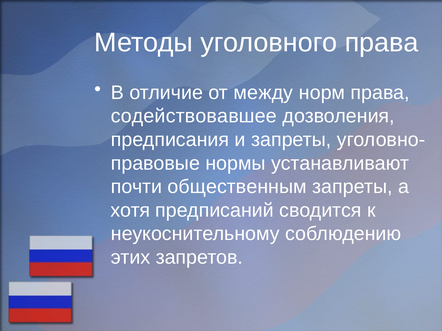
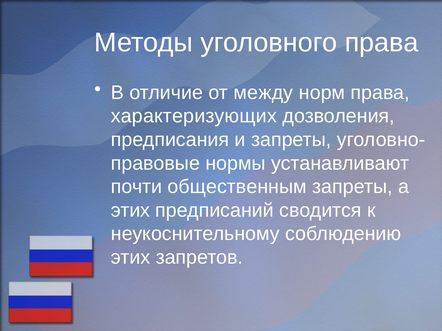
содействовавшее: содействовавшее -> характеризующих (194, 116)
хотя: хотя -> этих (130, 211)
